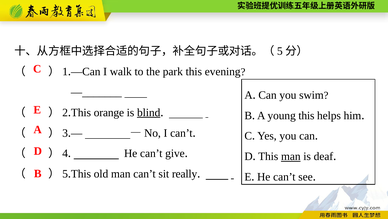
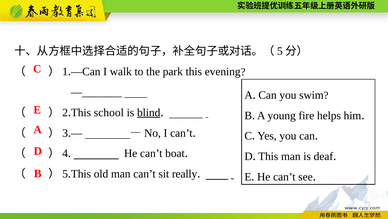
orange: orange -> school (109, 112)
young this: this -> fire (306, 115)
give: give -> boat (175, 153)
man underline: present -> none (291, 156)
